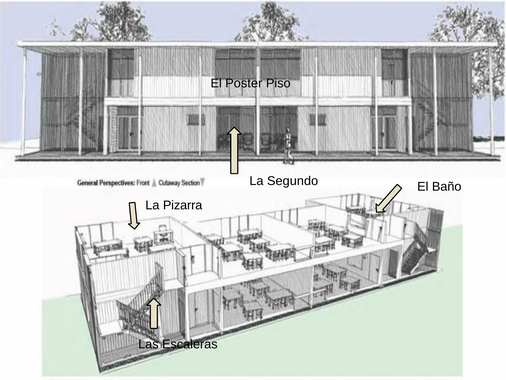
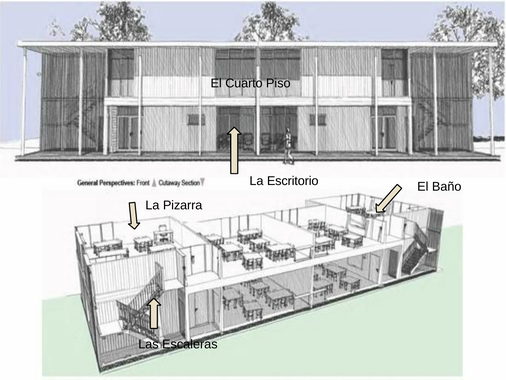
Poster: Poster -> Cuarto (244, 83)
Segundo: Segundo -> Escritorio (293, 181)
